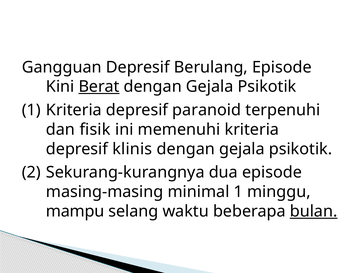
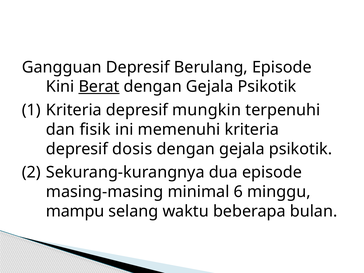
paranoid: paranoid -> mungkin (207, 110)
klinis: klinis -> dosis (132, 149)
minimal 1: 1 -> 6 (238, 192)
bulan underline: present -> none (314, 211)
